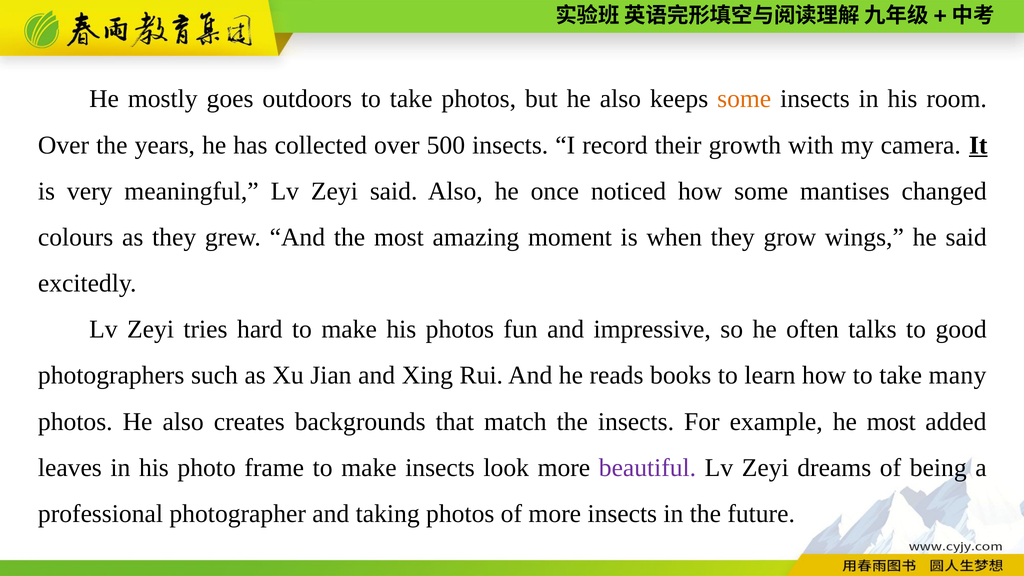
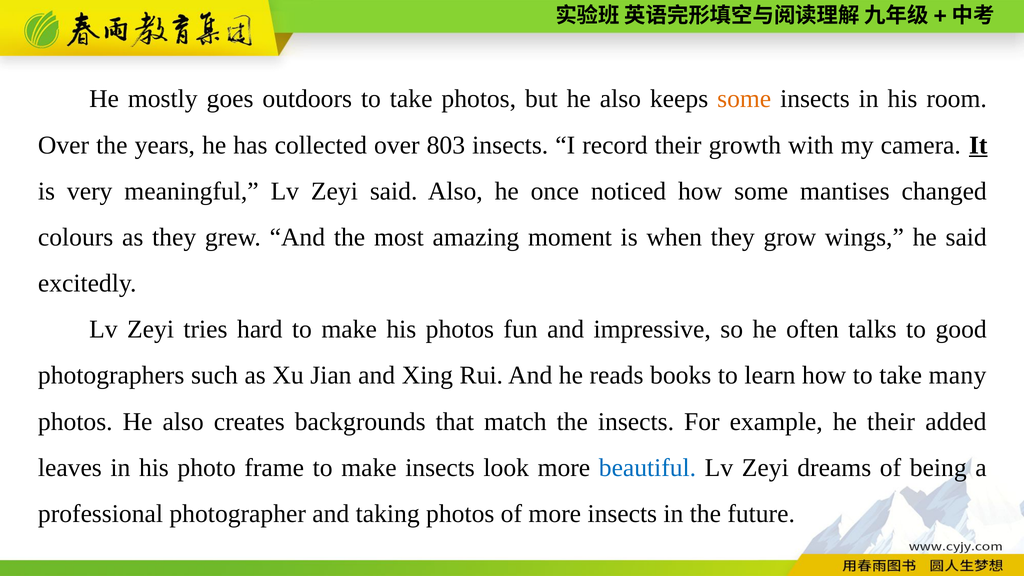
500: 500 -> 803 (446, 145)
he most: most -> their (891, 422)
beautiful colour: purple -> blue (647, 468)
